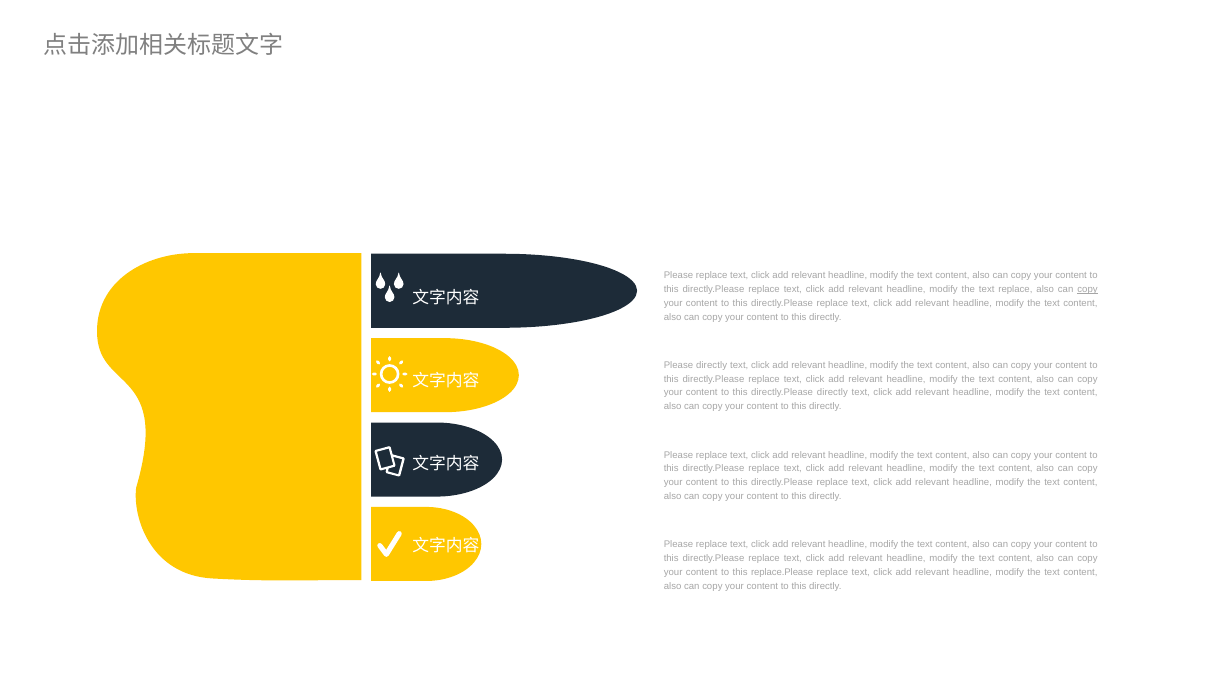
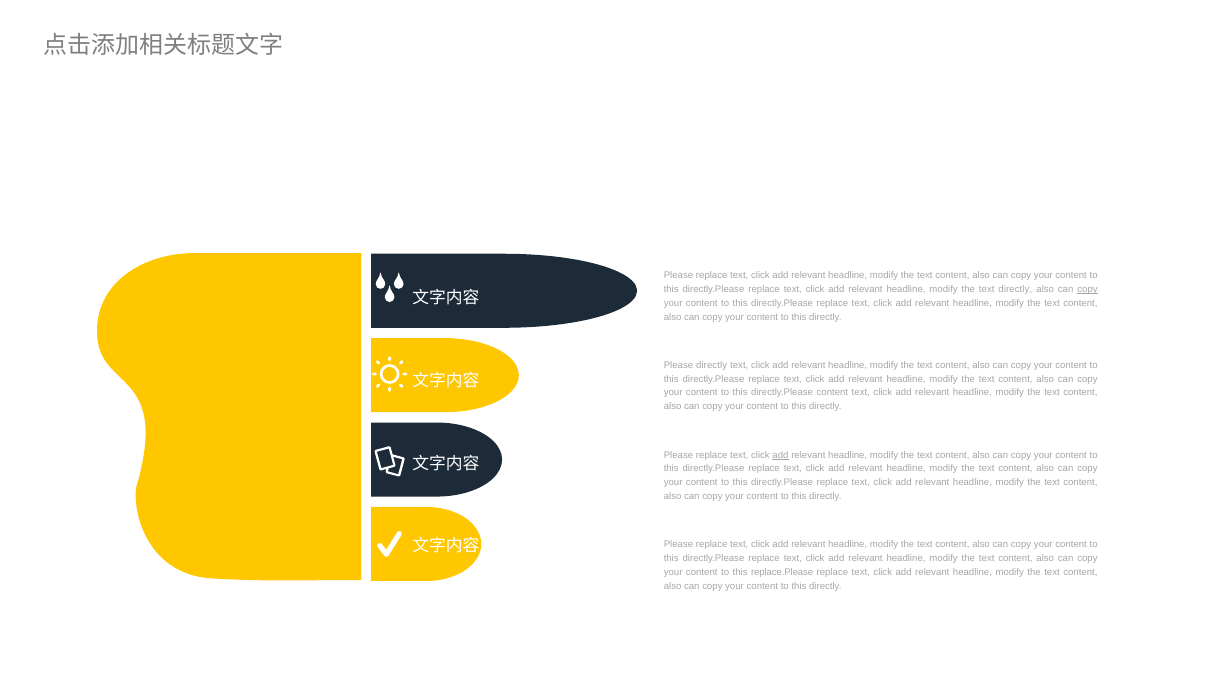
text replace: replace -> directly (1015, 289)
directly.Please directly: directly -> content (832, 392)
add underline: none -> present (780, 454)
